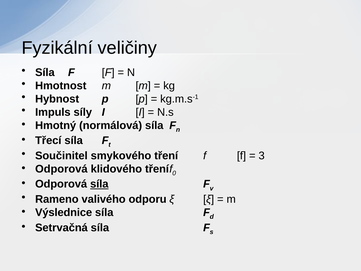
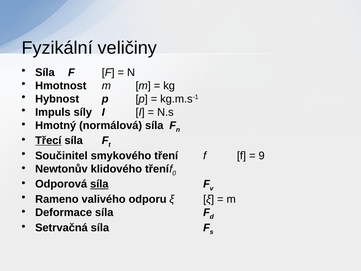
Třecí underline: none -> present (48, 140)
3: 3 -> 9 (262, 156)
Odporová: Odporová -> Newtonův (61, 169)
Výslednice: Výslednice -> Deformace (64, 212)
